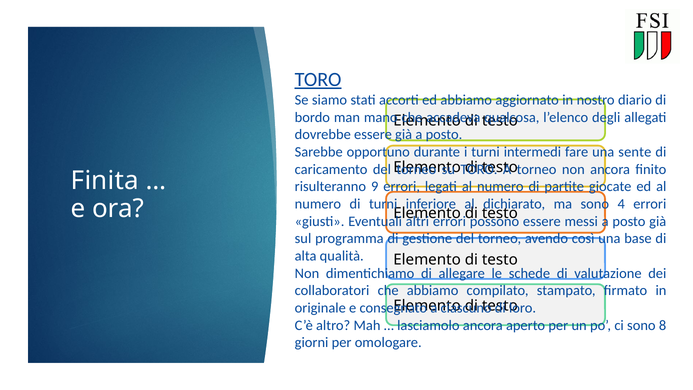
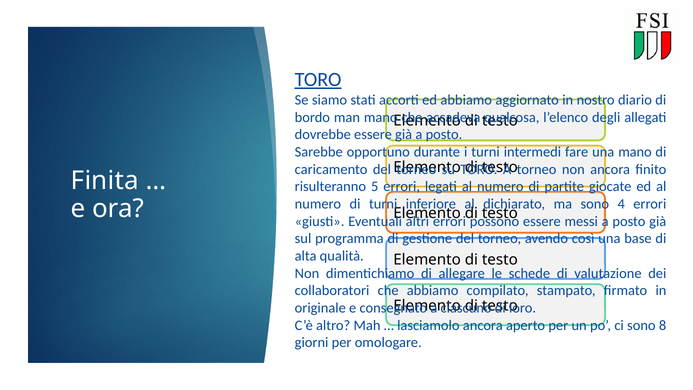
una sente: sente -> mano (635, 152)
9: 9 -> 5 (375, 187)
